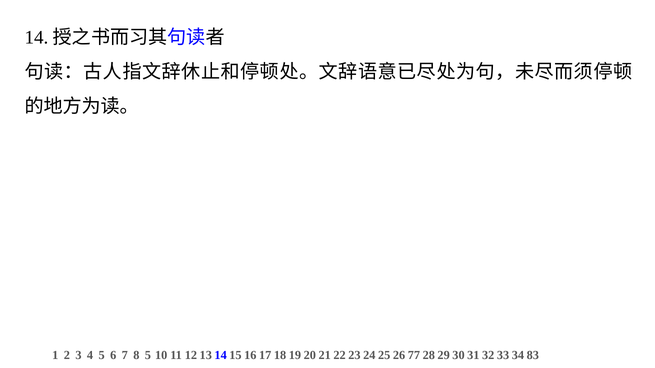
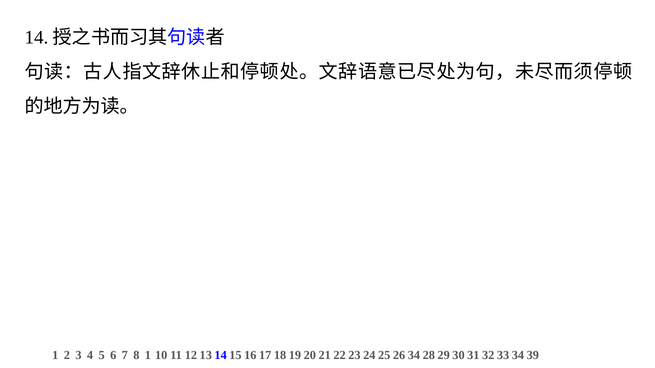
8 5: 5 -> 1 (148, 356)
77: 77 -> 34 (414, 356)
83: 83 -> 39 (533, 356)
